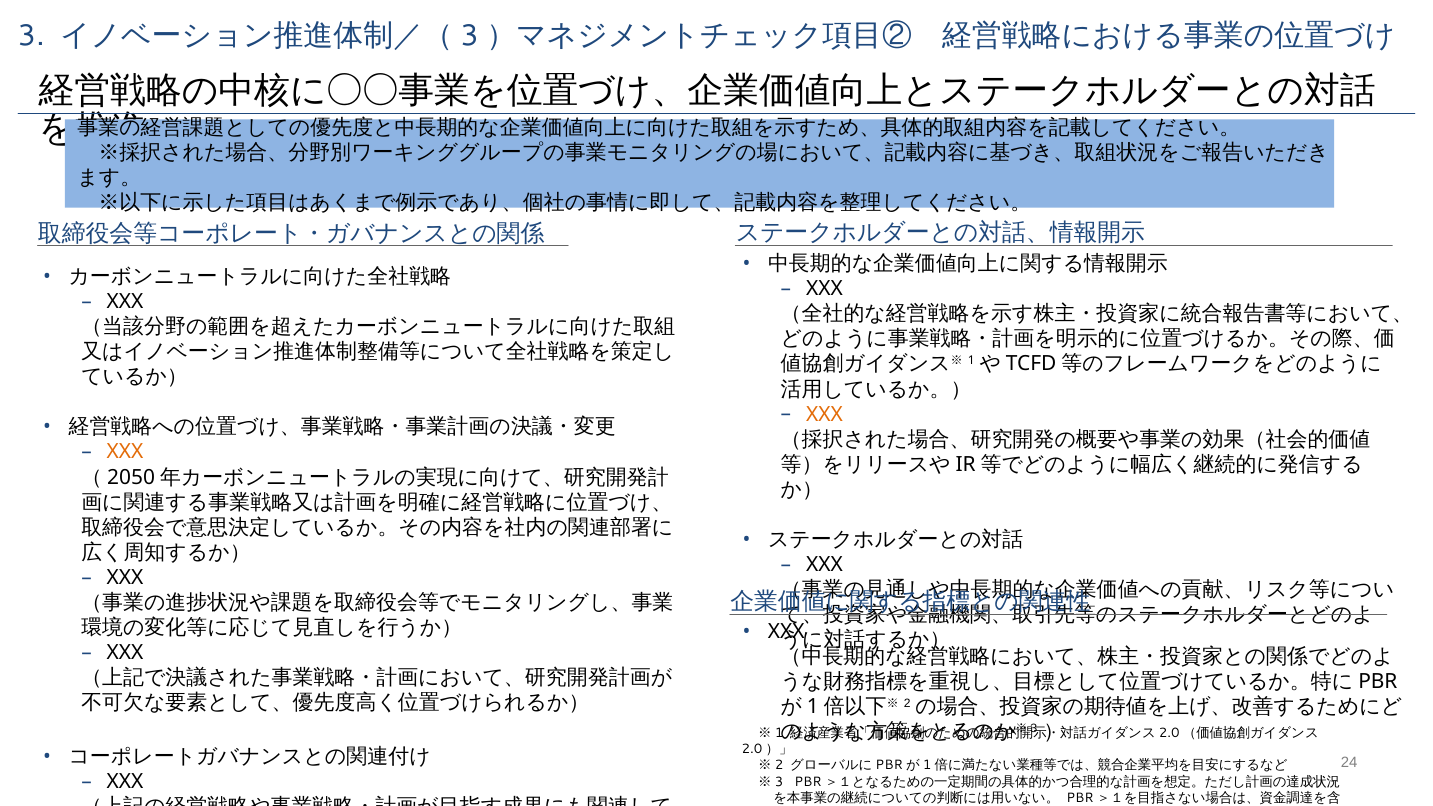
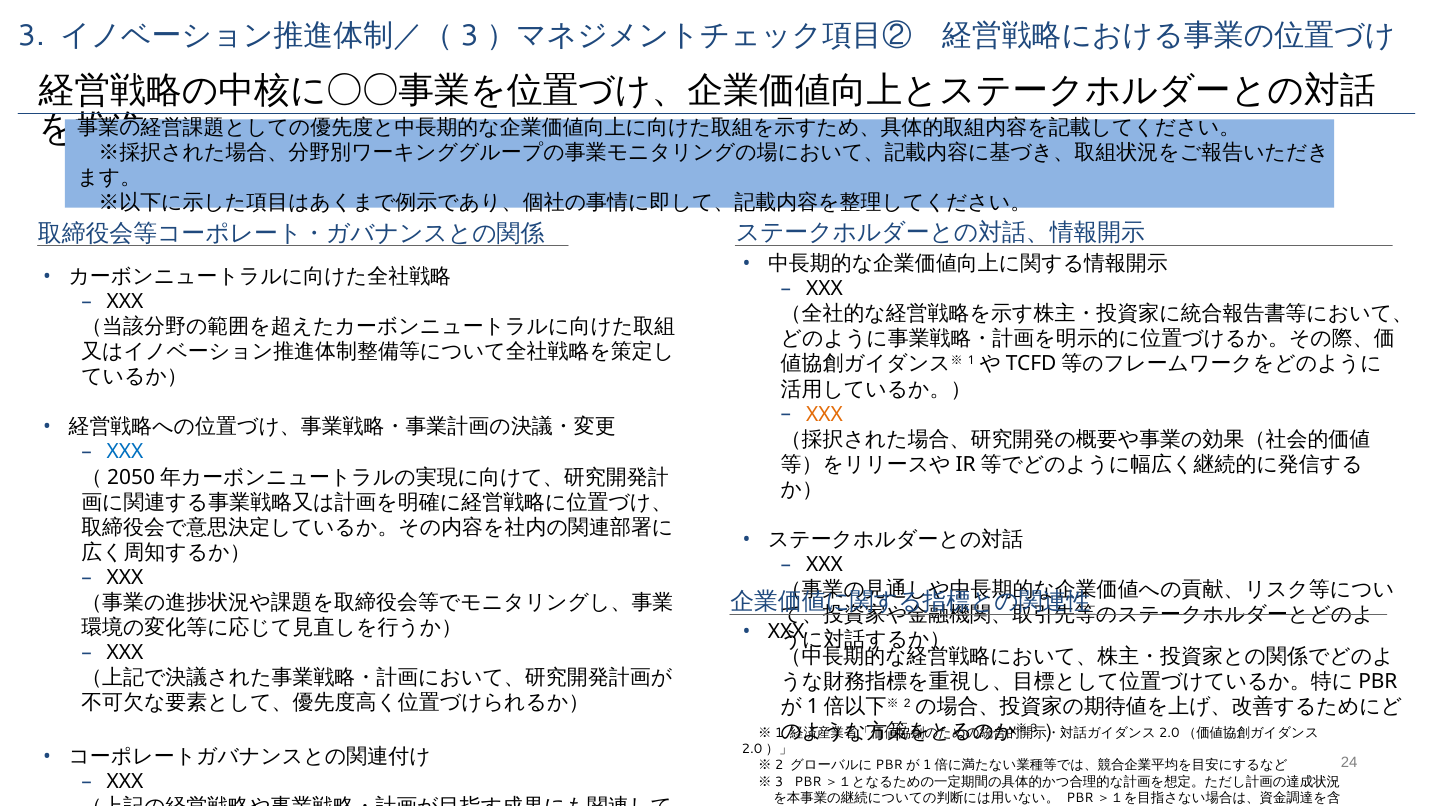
XXX colour: orange -> blue (125, 452)
